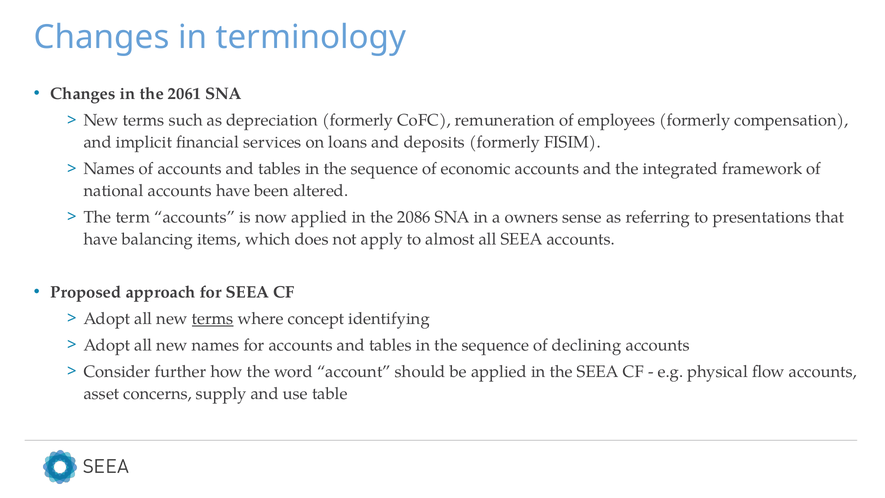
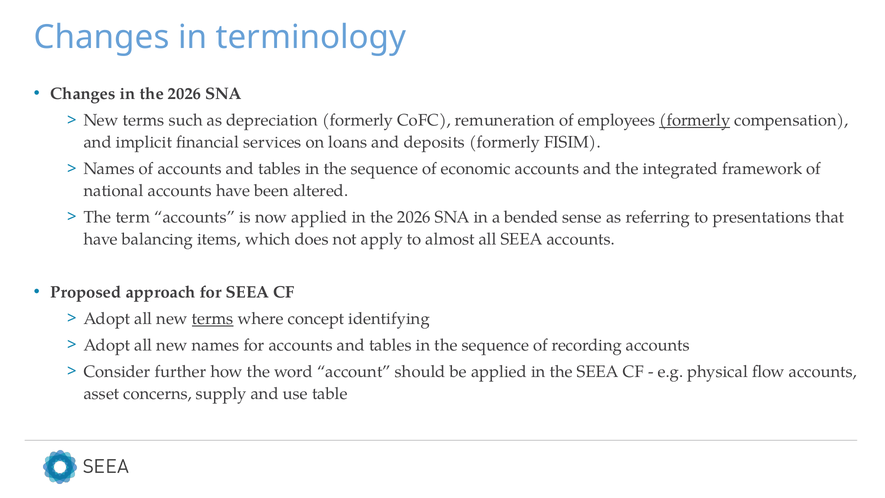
Changes in the 2061: 2061 -> 2026 (185, 94)
formerly underline: none -> present (695, 120)
applied in the 2086: 2086 -> 2026 (414, 217)
owners: owners -> bended (532, 217)
declining: declining -> recording (587, 345)
